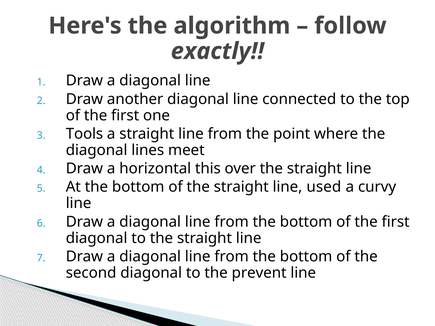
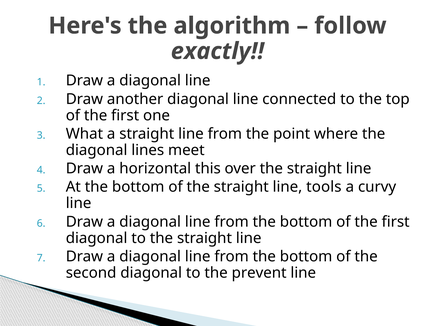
Tools: Tools -> What (84, 134)
used: used -> tools (324, 187)
